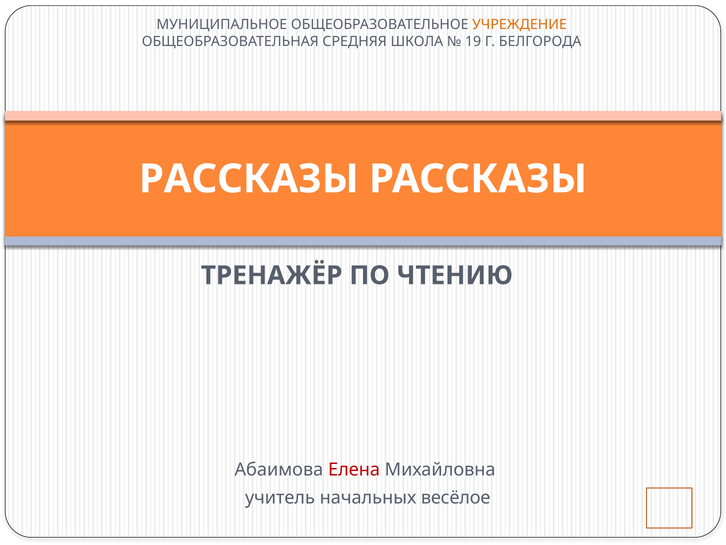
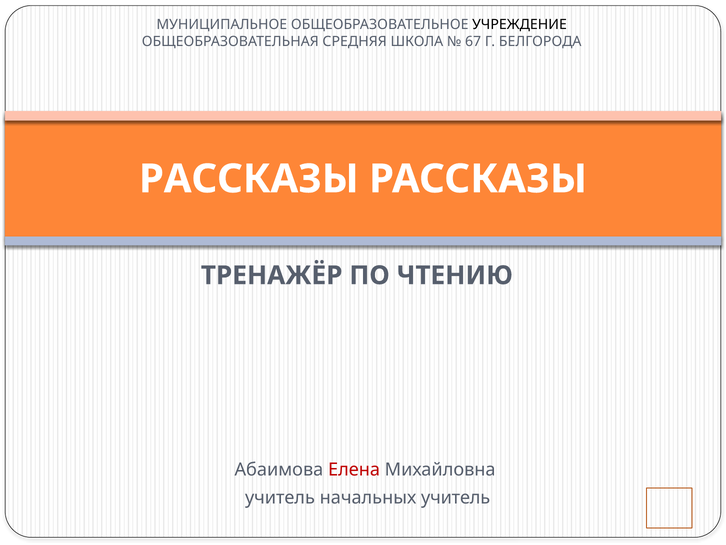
УЧРЕЖДЕНИЕ colour: orange -> black (520, 24)
19: 19 -> 67 (473, 41)
начальных весёлое: весёлое -> учитель (456, 497)
